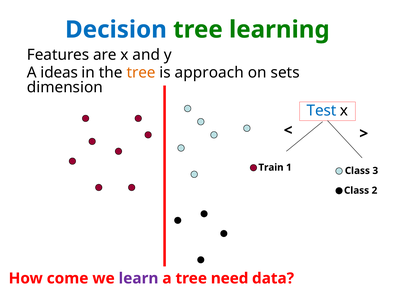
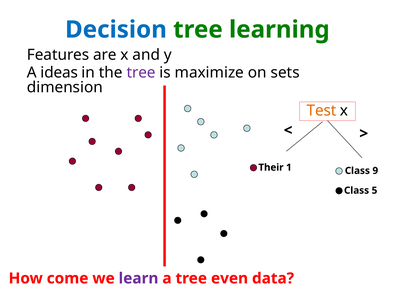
tree colour: orange -> purple (141, 73)
approach: approach -> maximize (209, 73)
Test colour: blue -> orange (322, 111)
Train: Train -> Their (271, 168)
3: 3 -> 9 (375, 171)
2: 2 -> 5 (374, 191)
need: need -> even (230, 279)
